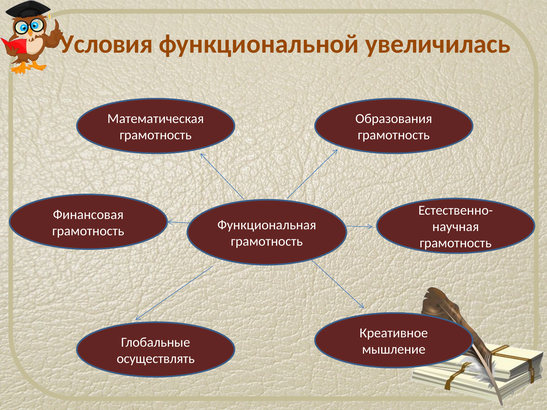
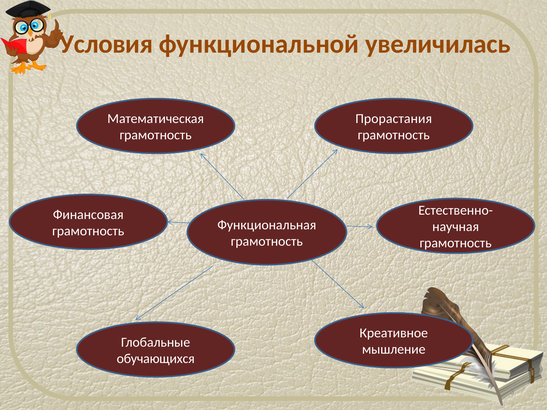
Образования: Образования -> Прорастания (394, 119)
осуществлять: осуществлять -> обучающихся (156, 359)
